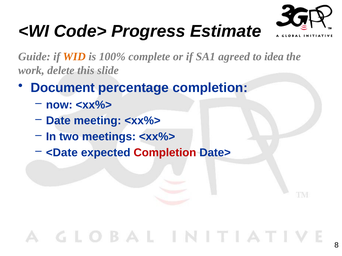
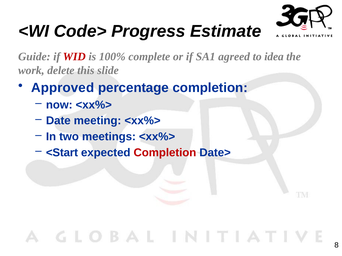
WID colour: orange -> red (74, 57)
Document: Document -> Approved (63, 88)
<Date: <Date -> <Start (62, 153)
